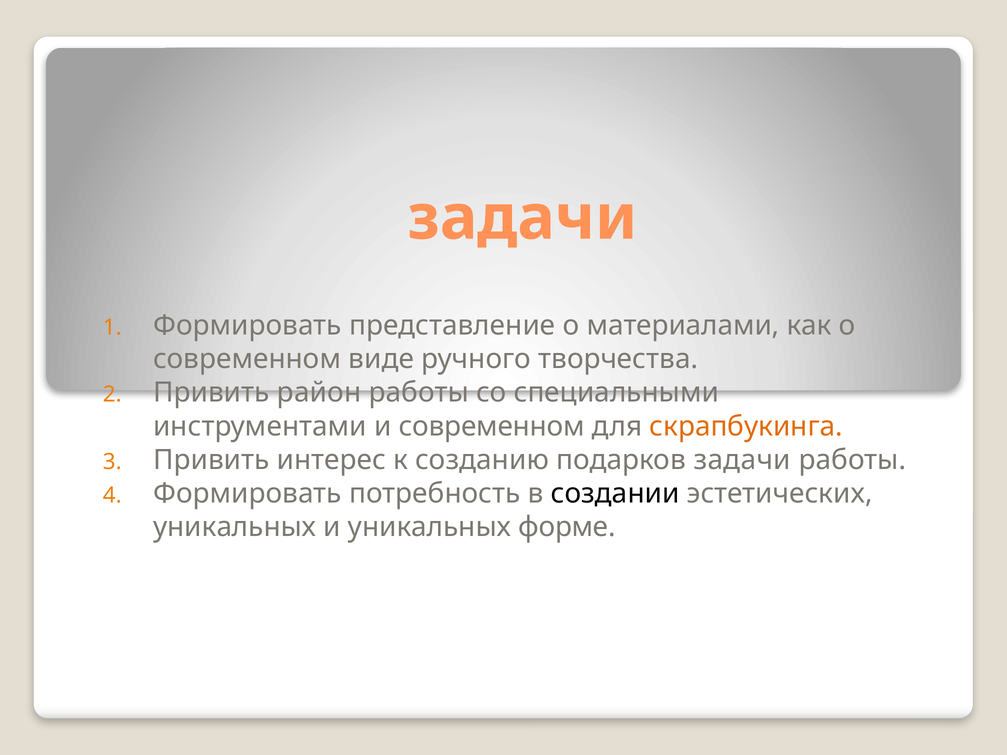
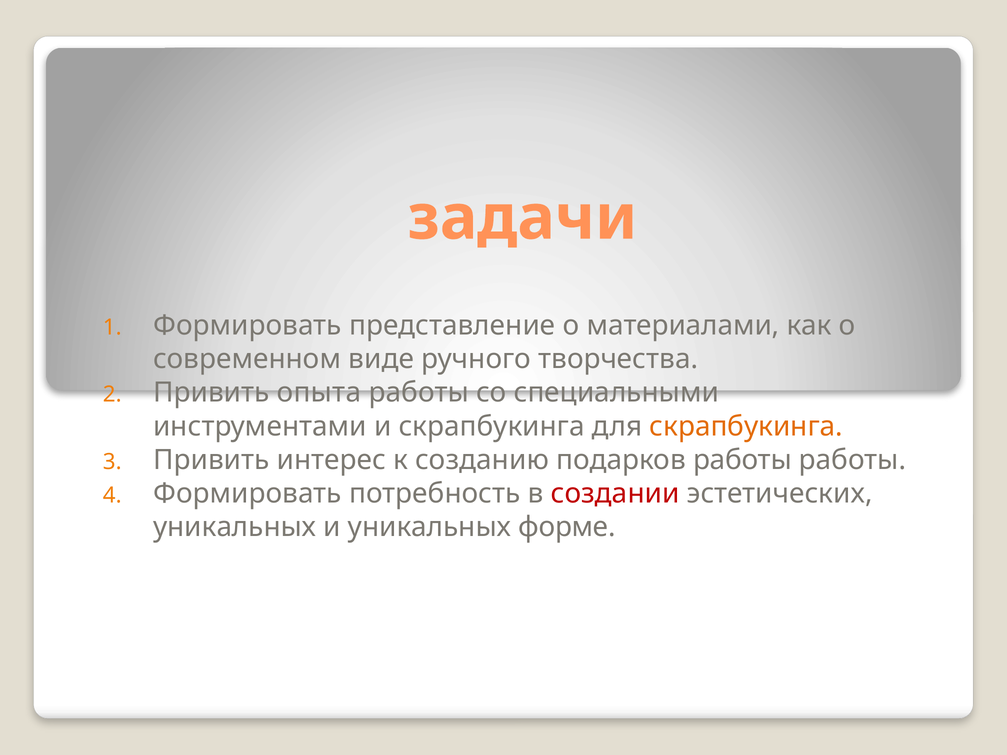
район: район -> опыта (319, 393)
и современном: современном -> скрапбукинга (492, 426)
подарков задачи: задачи -> работы (743, 460)
создании colour: black -> red (615, 494)
